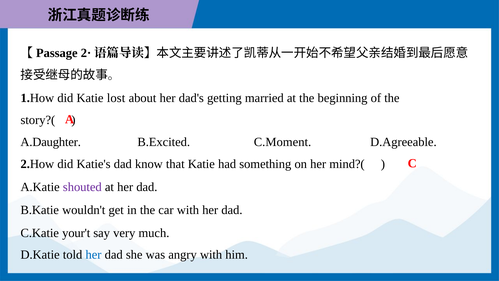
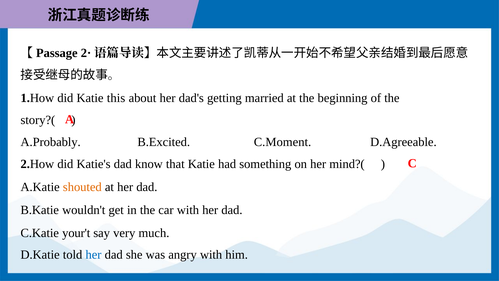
lost: lost -> this (116, 98)
A.Daughter: A.Daughter -> A.Probably (51, 142)
shouted colour: purple -> orange (82, 187)
